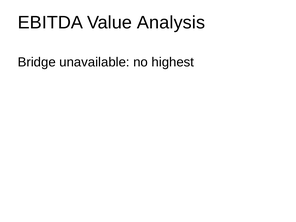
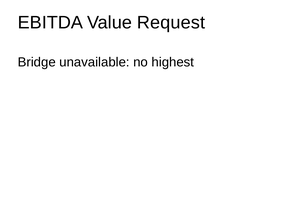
Analysis: Analysis -> Request (171, 22)
